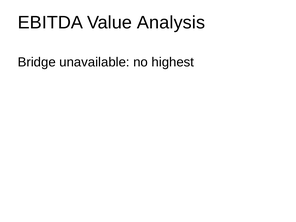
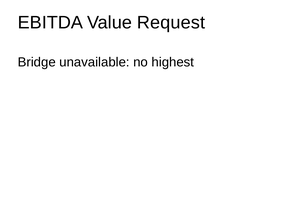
Analysis: Analysis -> Request (171, 22)
